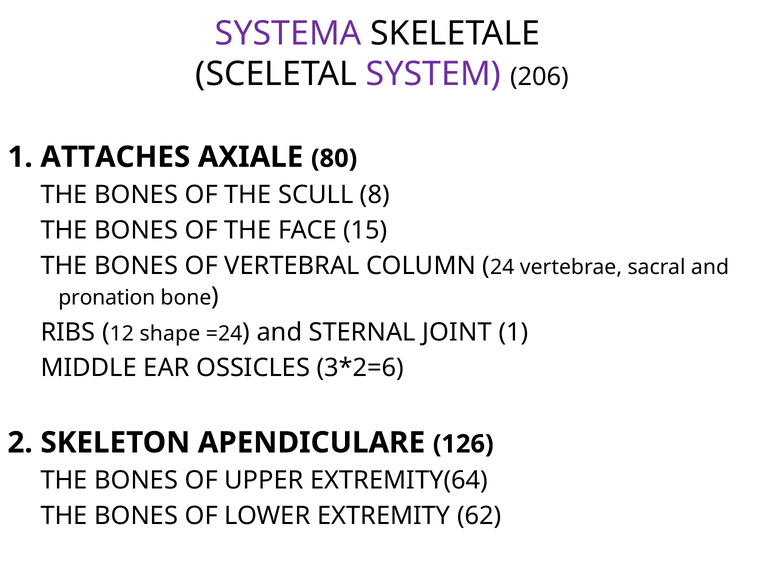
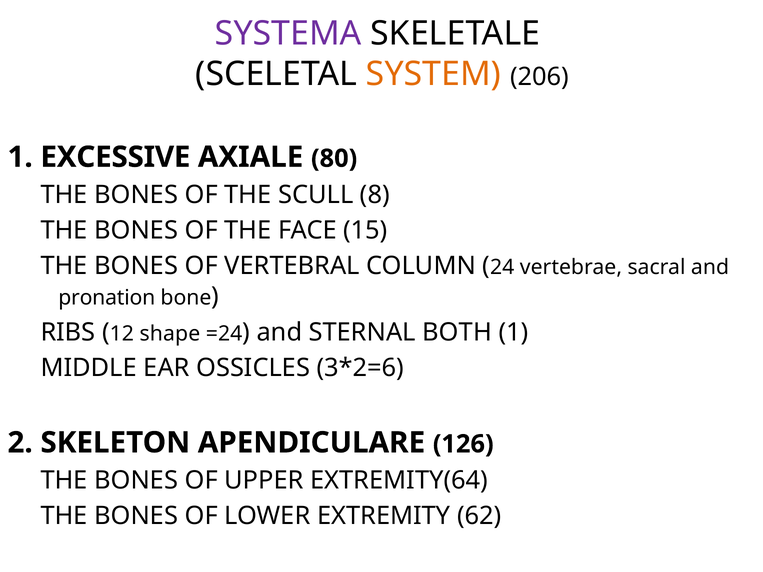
SYSTEM colour: purple -> orange (433, 74)
ATTACHES: ATTACHES -> EXCESSIVE (115, 157)
JOINT: JOINT -> BOTH (457, 332)
